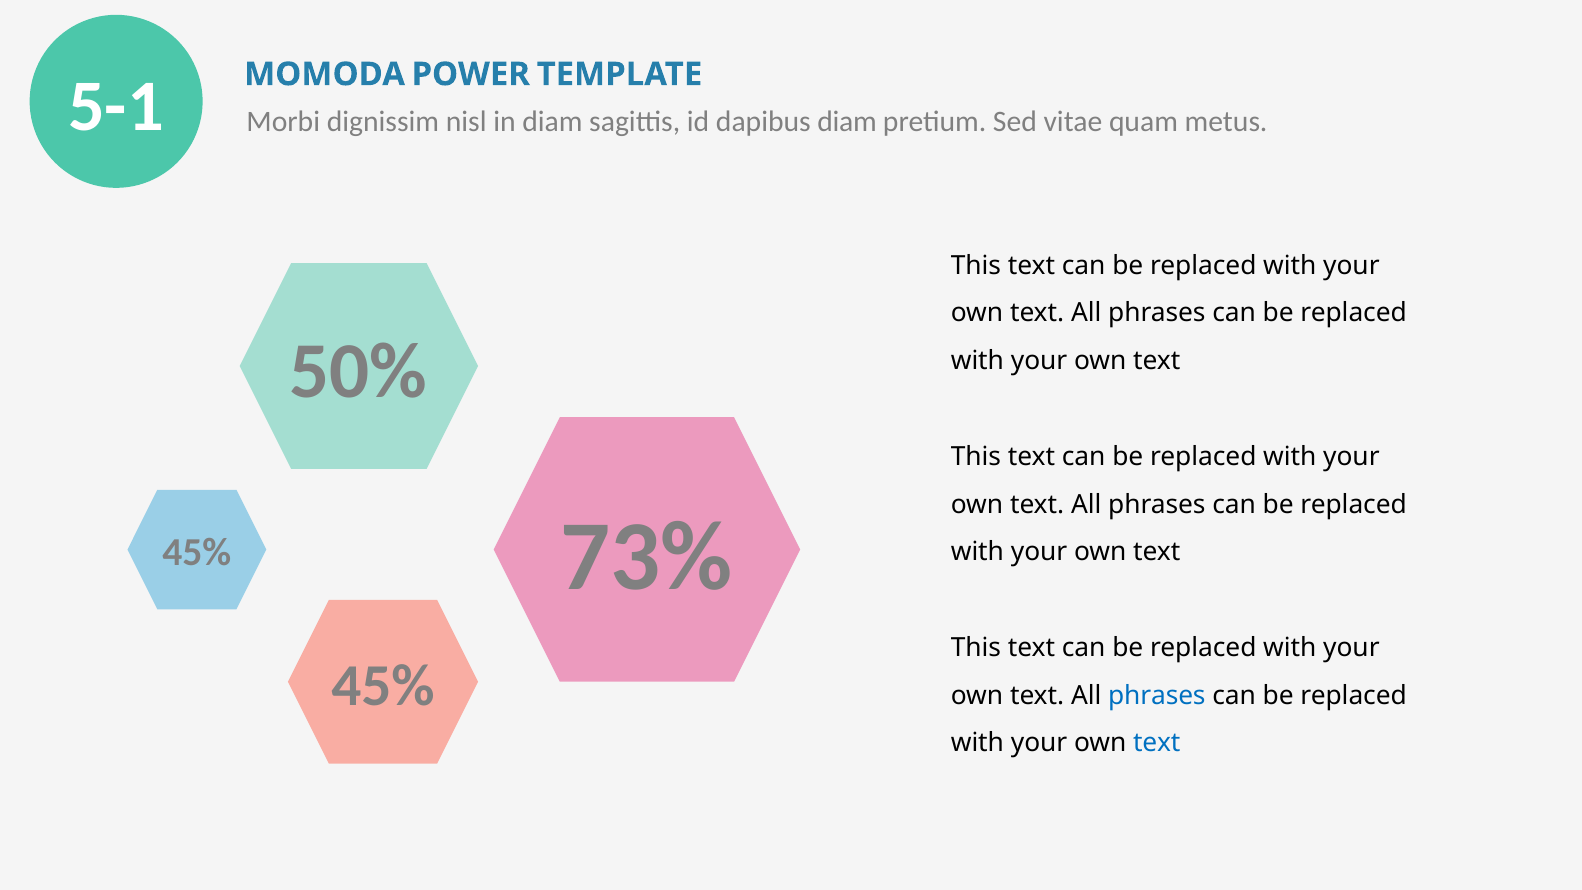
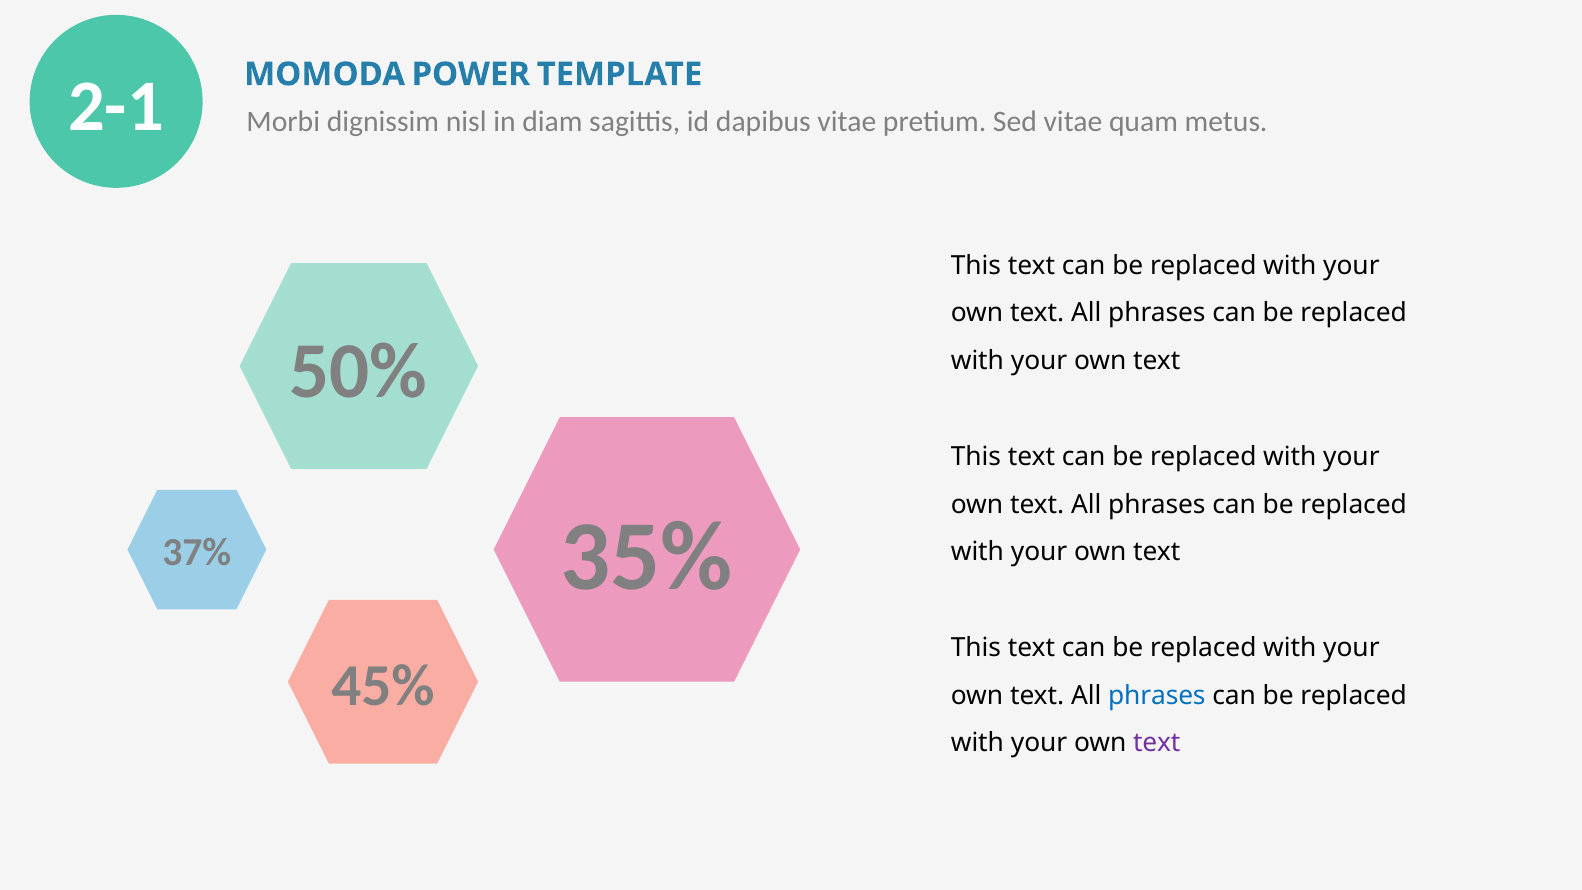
5-1: 5-1 -> 2-1 (116, 106)
dapibus diam: diam -> vitae (847, 122)
73%: 73% -> 35% (647, 556)
45%: 45% -> 37% (197, 552)
text colour: blue -> purple (1157, 743)
